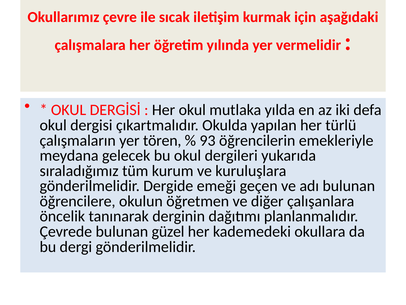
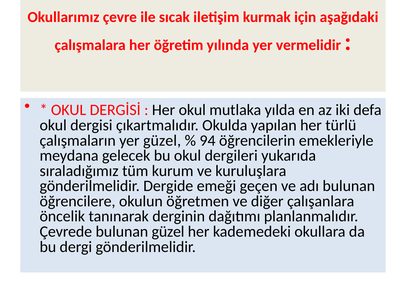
yer tören: tören -> güzel (162, 140)
93: 93 -> 94 (208, 140)
